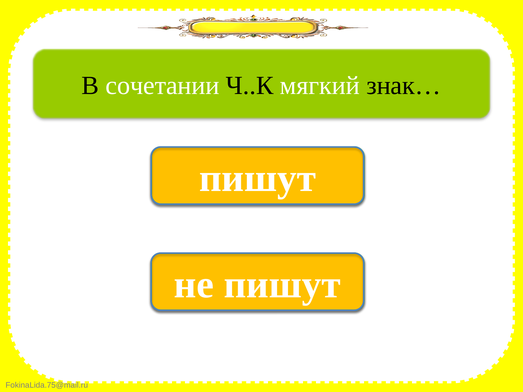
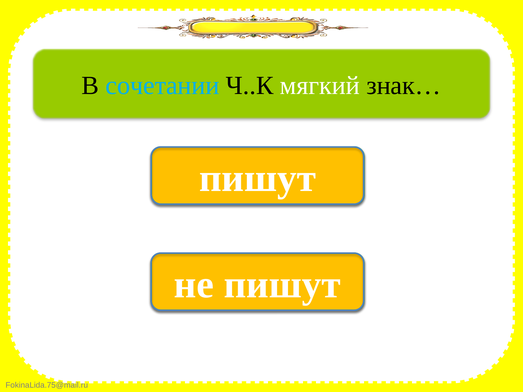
сочетании colour: white -> light blue (162, 86)
